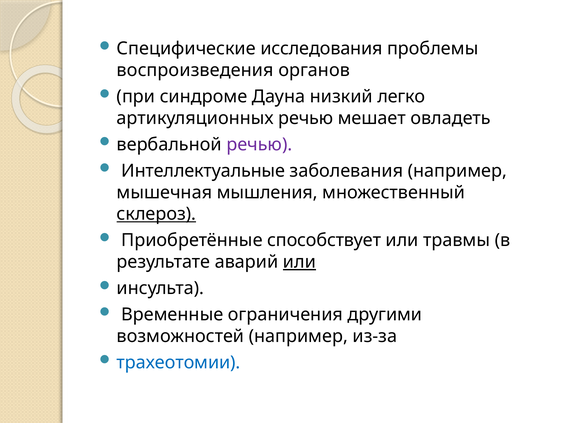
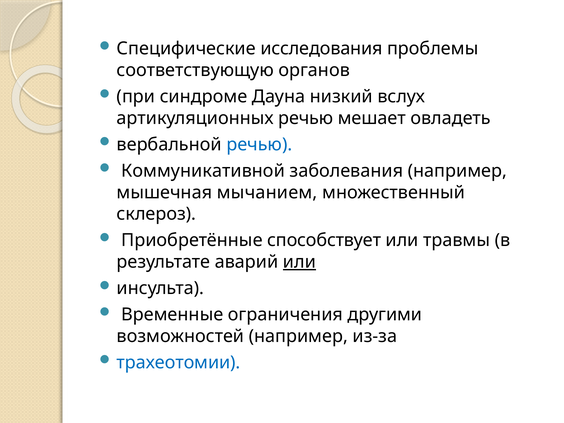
воспроизведения: воспроизведения -> соответствующую (195, 70)
легко: легко -> вслух (401, 97)
речью colour: purple -> blue (259, 145)
Интеллектуальные: Интеллектуальные -> Коммуникативной (203, 171)
мышления: мышления -> мычанием (267, 192)
склероз underline: present -> none (156, 214)
